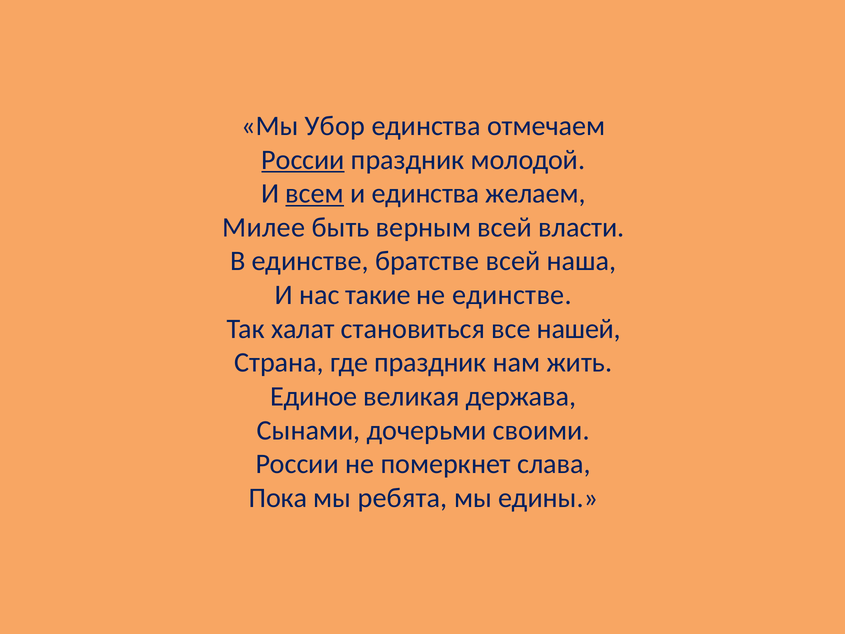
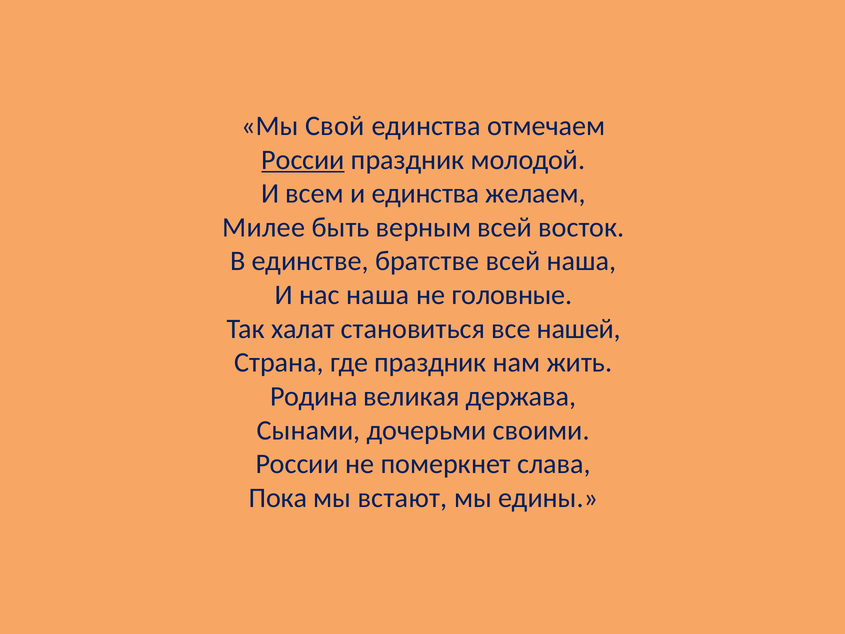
Убор: Убор -> Свой (335, 126)
всем underline: present -> none (315, 193)
власти: власти -> восток (581, 227)
нас такие: такие -> наша (378, 295)
не единстве: единстве -> головные (512, 295)
Единое: Единое -> Родина (314, 396)
ребята: ребята -> встают (403, 498)
